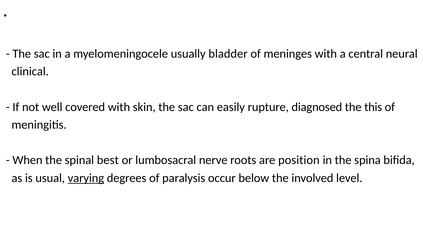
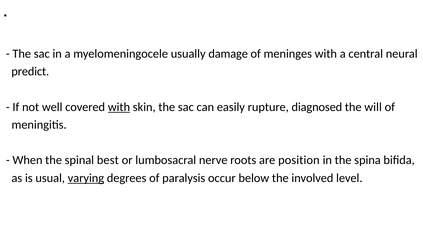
bladder: bladder -> damage (228, 54)
clinical: clinical -> predict (30, 72)
with underline: none -> present (119, 107)
this: this -> will (373, 107)
